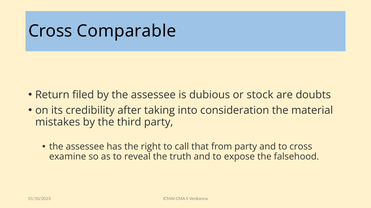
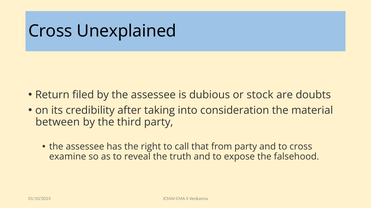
Comparable: Comparable -> Unexplained (127, 31)
mistakes: mistakes -> between (58, 122)
